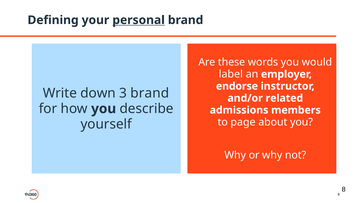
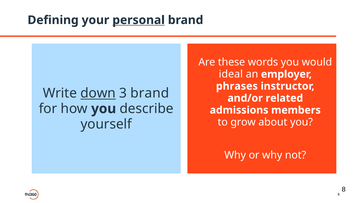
label: label -> ideal (231, 74)
endorse: endorse -> phrases (237, 86)
down underline: none -> present (98, 93)
page: page -> grow (243, 122)
